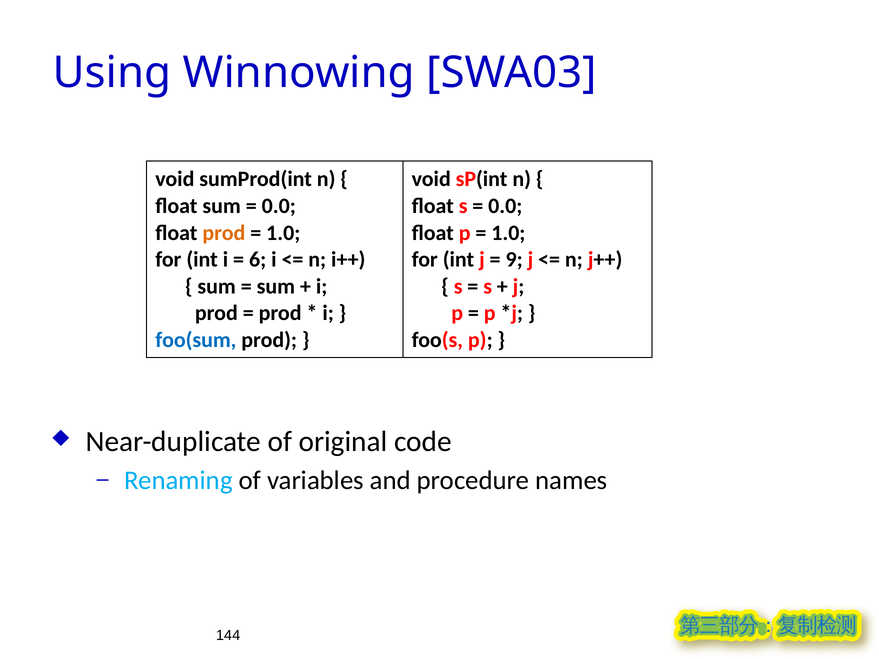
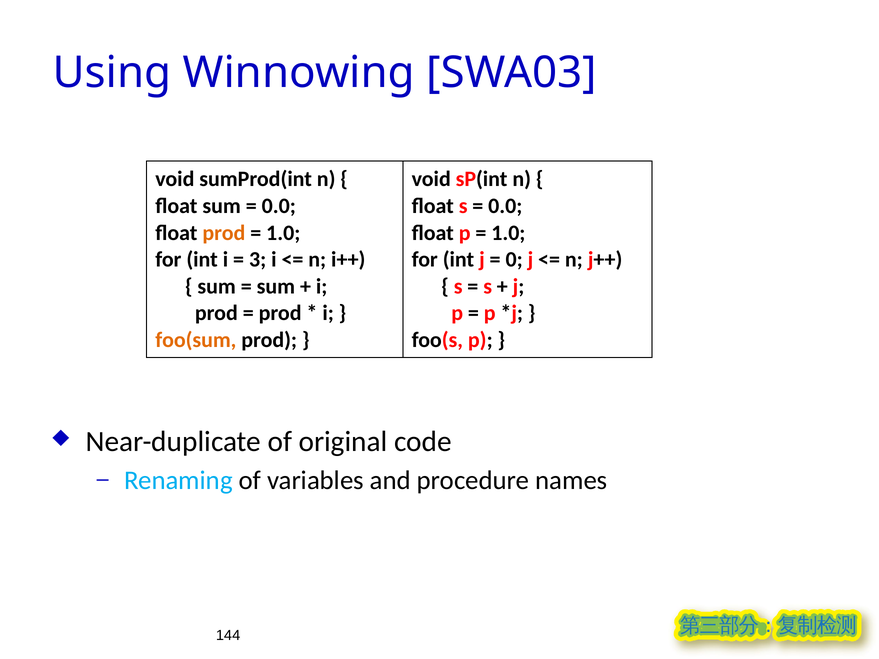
6: 6 -> 3 (258, 260)
9: 9 -> 0 (514, 260)
foo(sum colour: blue -> orange (196, 340)
